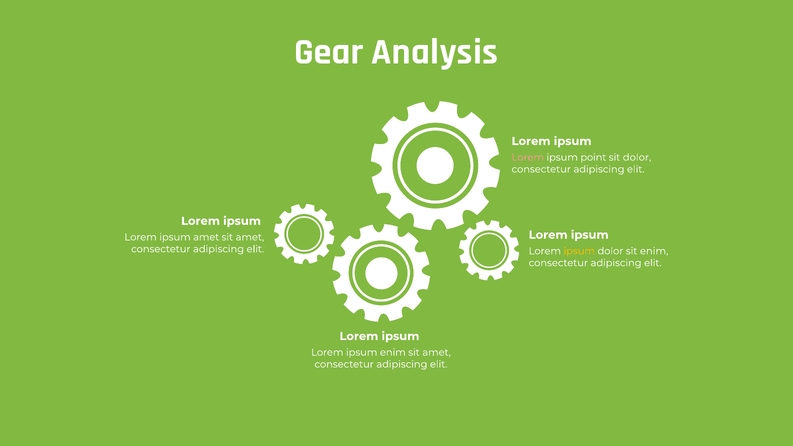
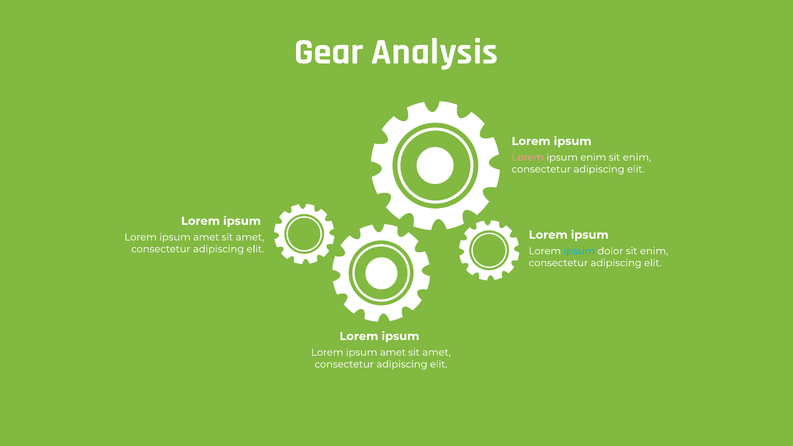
ipsum point: point -> enim (593, 157)
dolor: dolor -> enim (637, 157)
ipsum colour: yellow -> light blue (579, 251)
enim: enim -> amet (393, 352)
